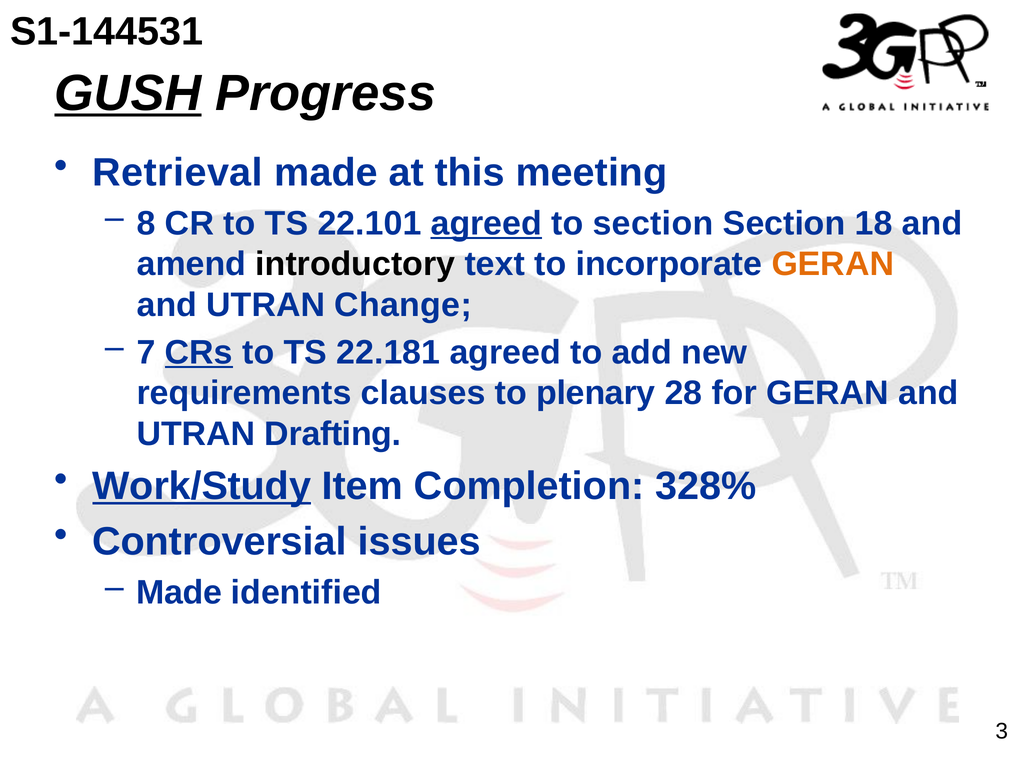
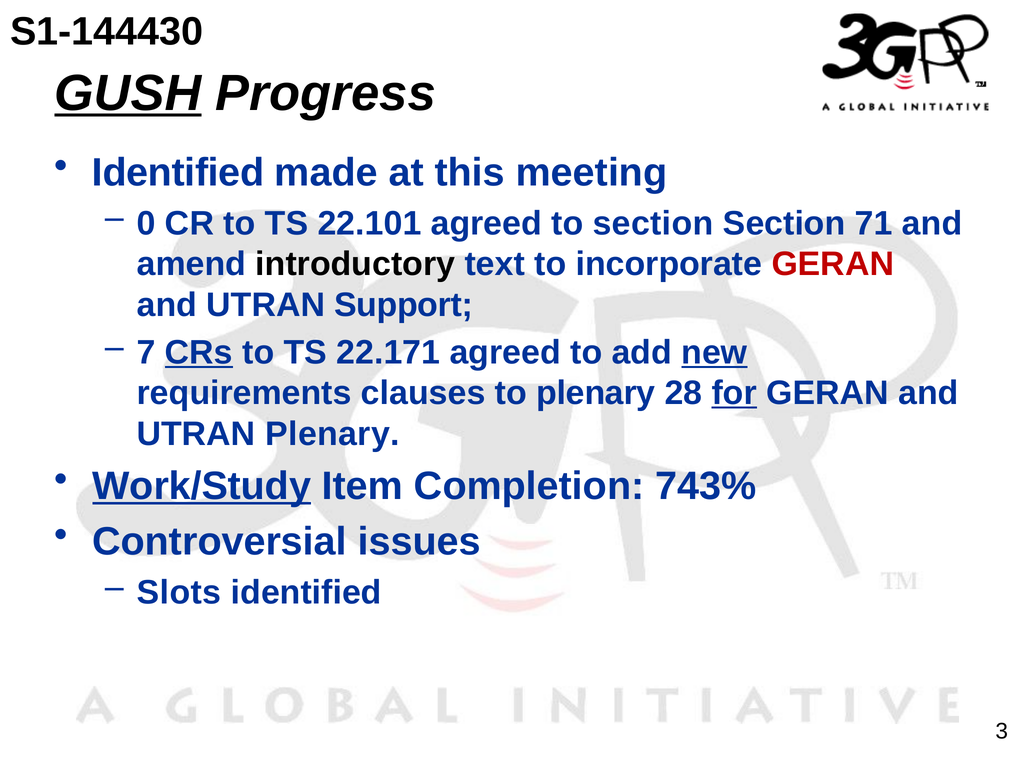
S1-144531: S1-144531 -> S1-144430 (107, 32)
Retrieval: Retrieval -> Identified (178, 173)
8: 8 -> 0 (146, 223)
agreed underline: present -> none (486, 223)
18: 18 -> 71 (874, 223)
GERAN colour: orange -> red (833, 264)
Change: Change -> Support (403, 305)
22.181: 22.181 -> 22.171 (388, 352)
new underline: none -> present (714, 352)
for underline: none -> present (734, 393)
UTRAN Drafting: Drafting -> Plenary (332, 434)
328%: 328% -> 743% (706, 486)
Made: Made -> Slots (179, 592)
